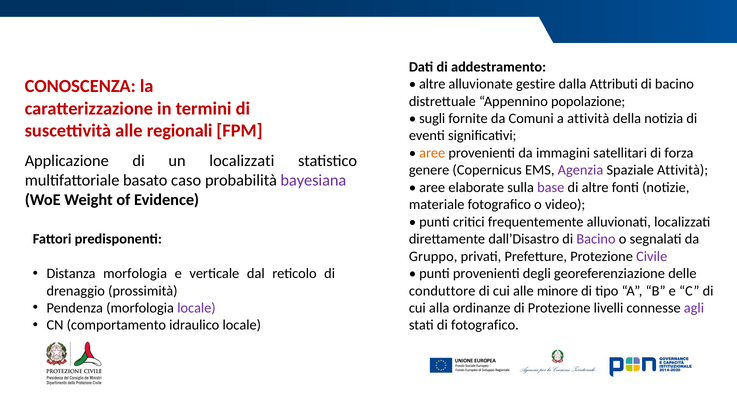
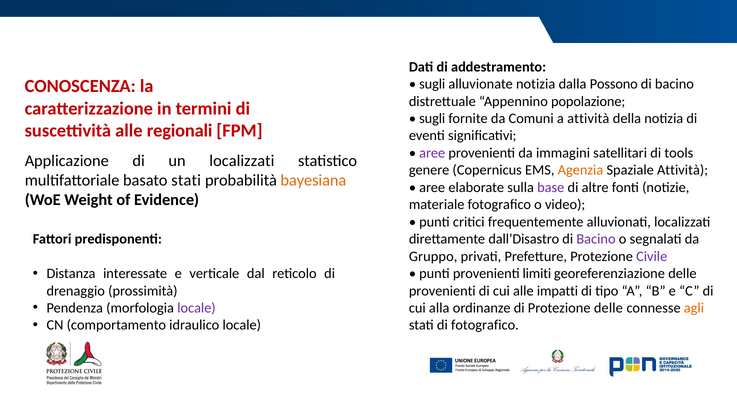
altre: altre -> sugli (432, 84)
alluvionate gestire: gestire -> notizia (536, 84)
Attributi: Attributi -> Possono (614, 84)
aree colour: orange -> purple (432, 153)
forza: forza -> tools (679, 153)
Agenzia colour: purple -> orange (581, 170)
basato caso: caso -> stati (186, 180)
bayesiana colour: purple -> orange (313, 180)
Distanza morfologia: morfologia -> interessate (135, 273)
degli: degli -> limiti (537, 273)
conduttore: conduttore -> provenienti (442, 290)
minore: minore -> impatti (558, 290)
Protezione livelli: livelli -> delle (608, 308)
agli colour: purple -> orange (694, 308)
